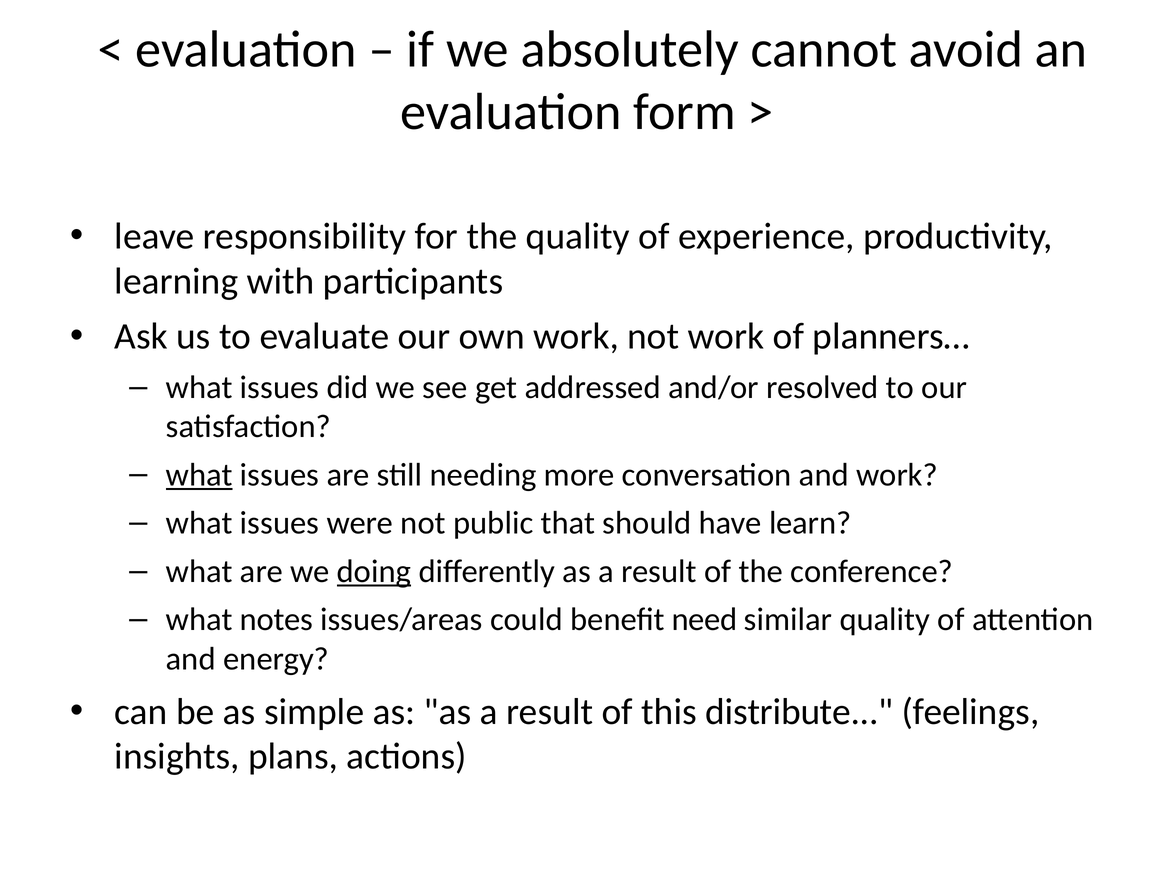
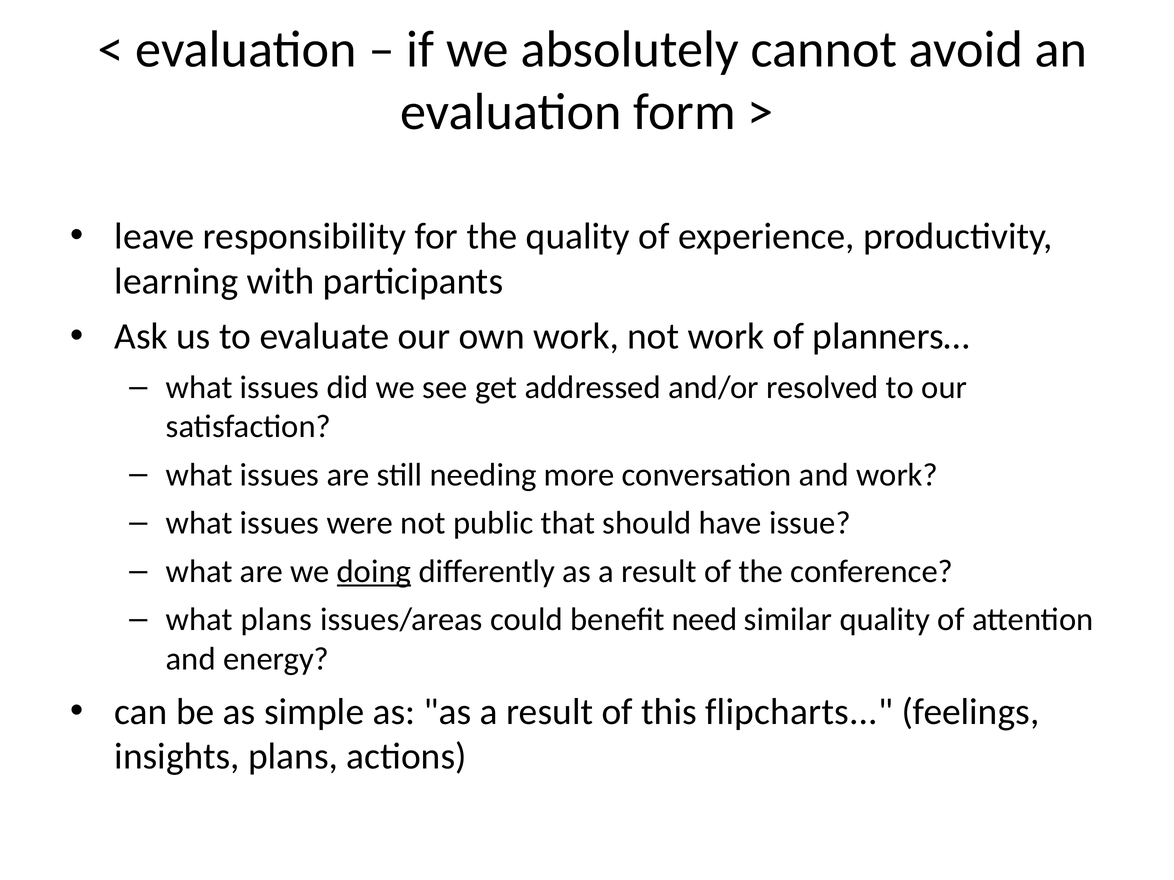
what underline: present -> none (199, 475)
learn: learn -> issue (810, 523)
what notes: notes -> plans (276, 620)
distribute: distribute -> flipcharts (799, 712)
